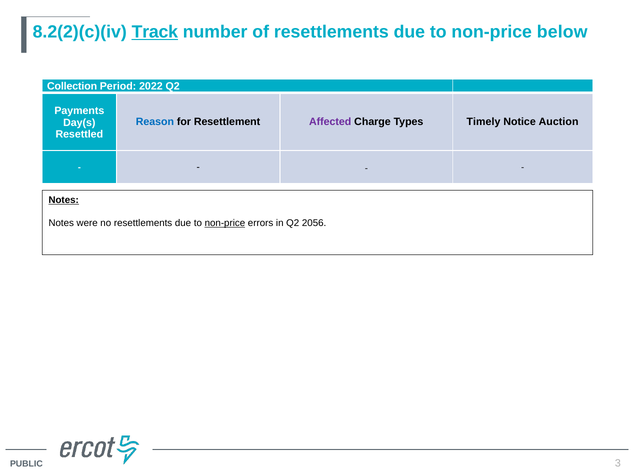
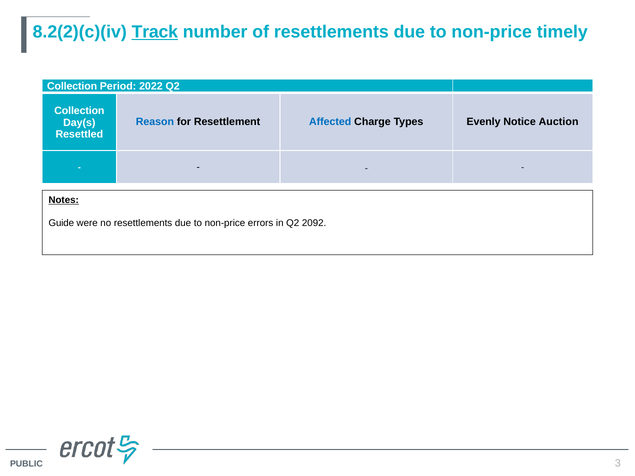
below: below -> timely (562, 32)
Payments: Payments -> Collection (79, 111)
Affected colour: purple -> blue (330, 122)
Timely: Timely -> Evenly (484, 122)
Notes: Notes -> Guide (61, 223)
non-price underline: present -> none (225, 223)
2056: 2056 -> 2092 (314, 223)
